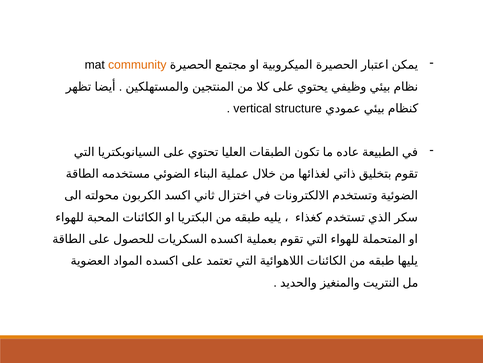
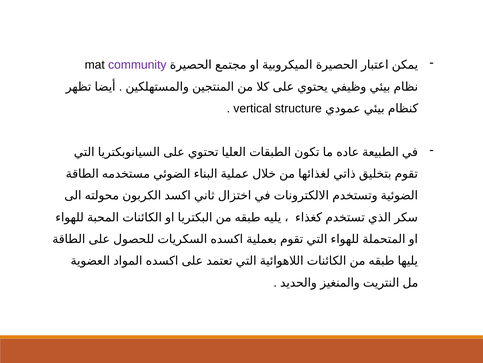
community colour: orange -> purple (137, 65)
